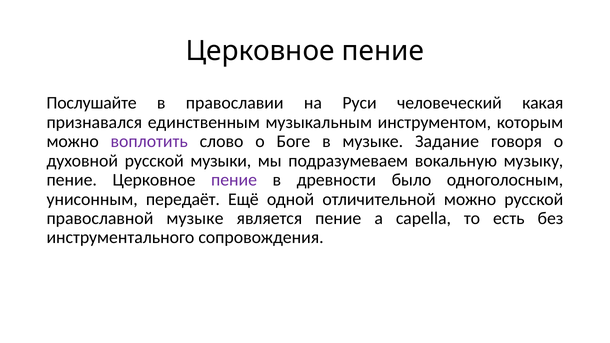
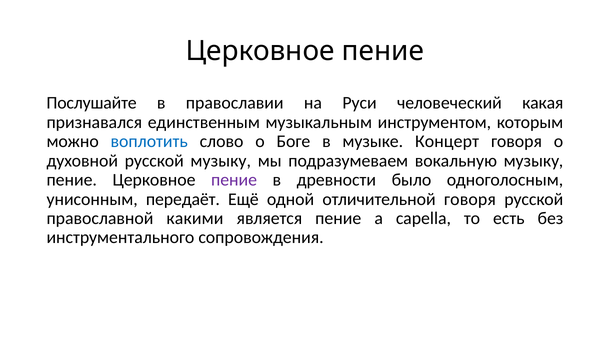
воплотить colour: purple -> blue (149, 142)
Задание: Задание -> Концерт (447, 142)
русской музыки: музыки -> музыку (221, 161)
отличительной можно: можно -> говоря (470, 199)
православной музыке: музыке -> какими (195, 218)
